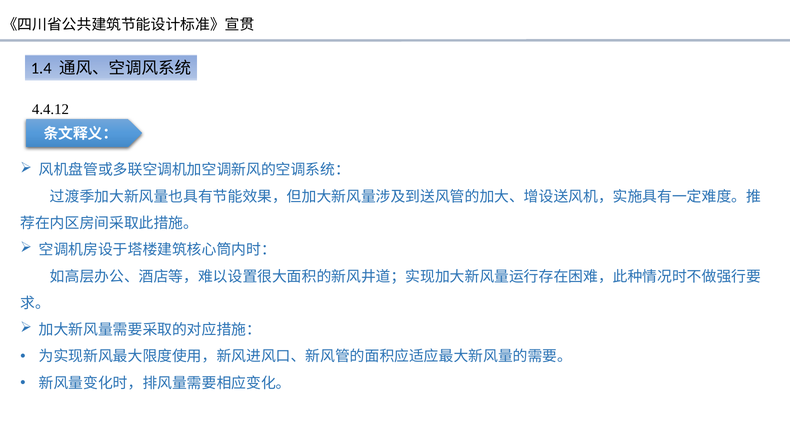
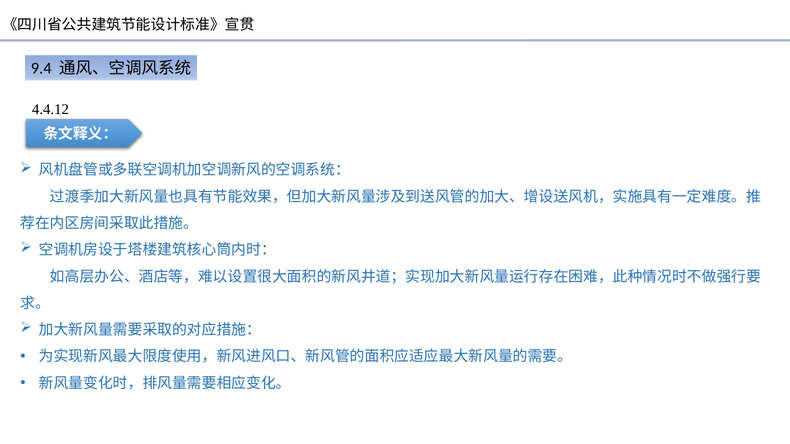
1.4: 1.4 -> 9.4 (41, 69)
